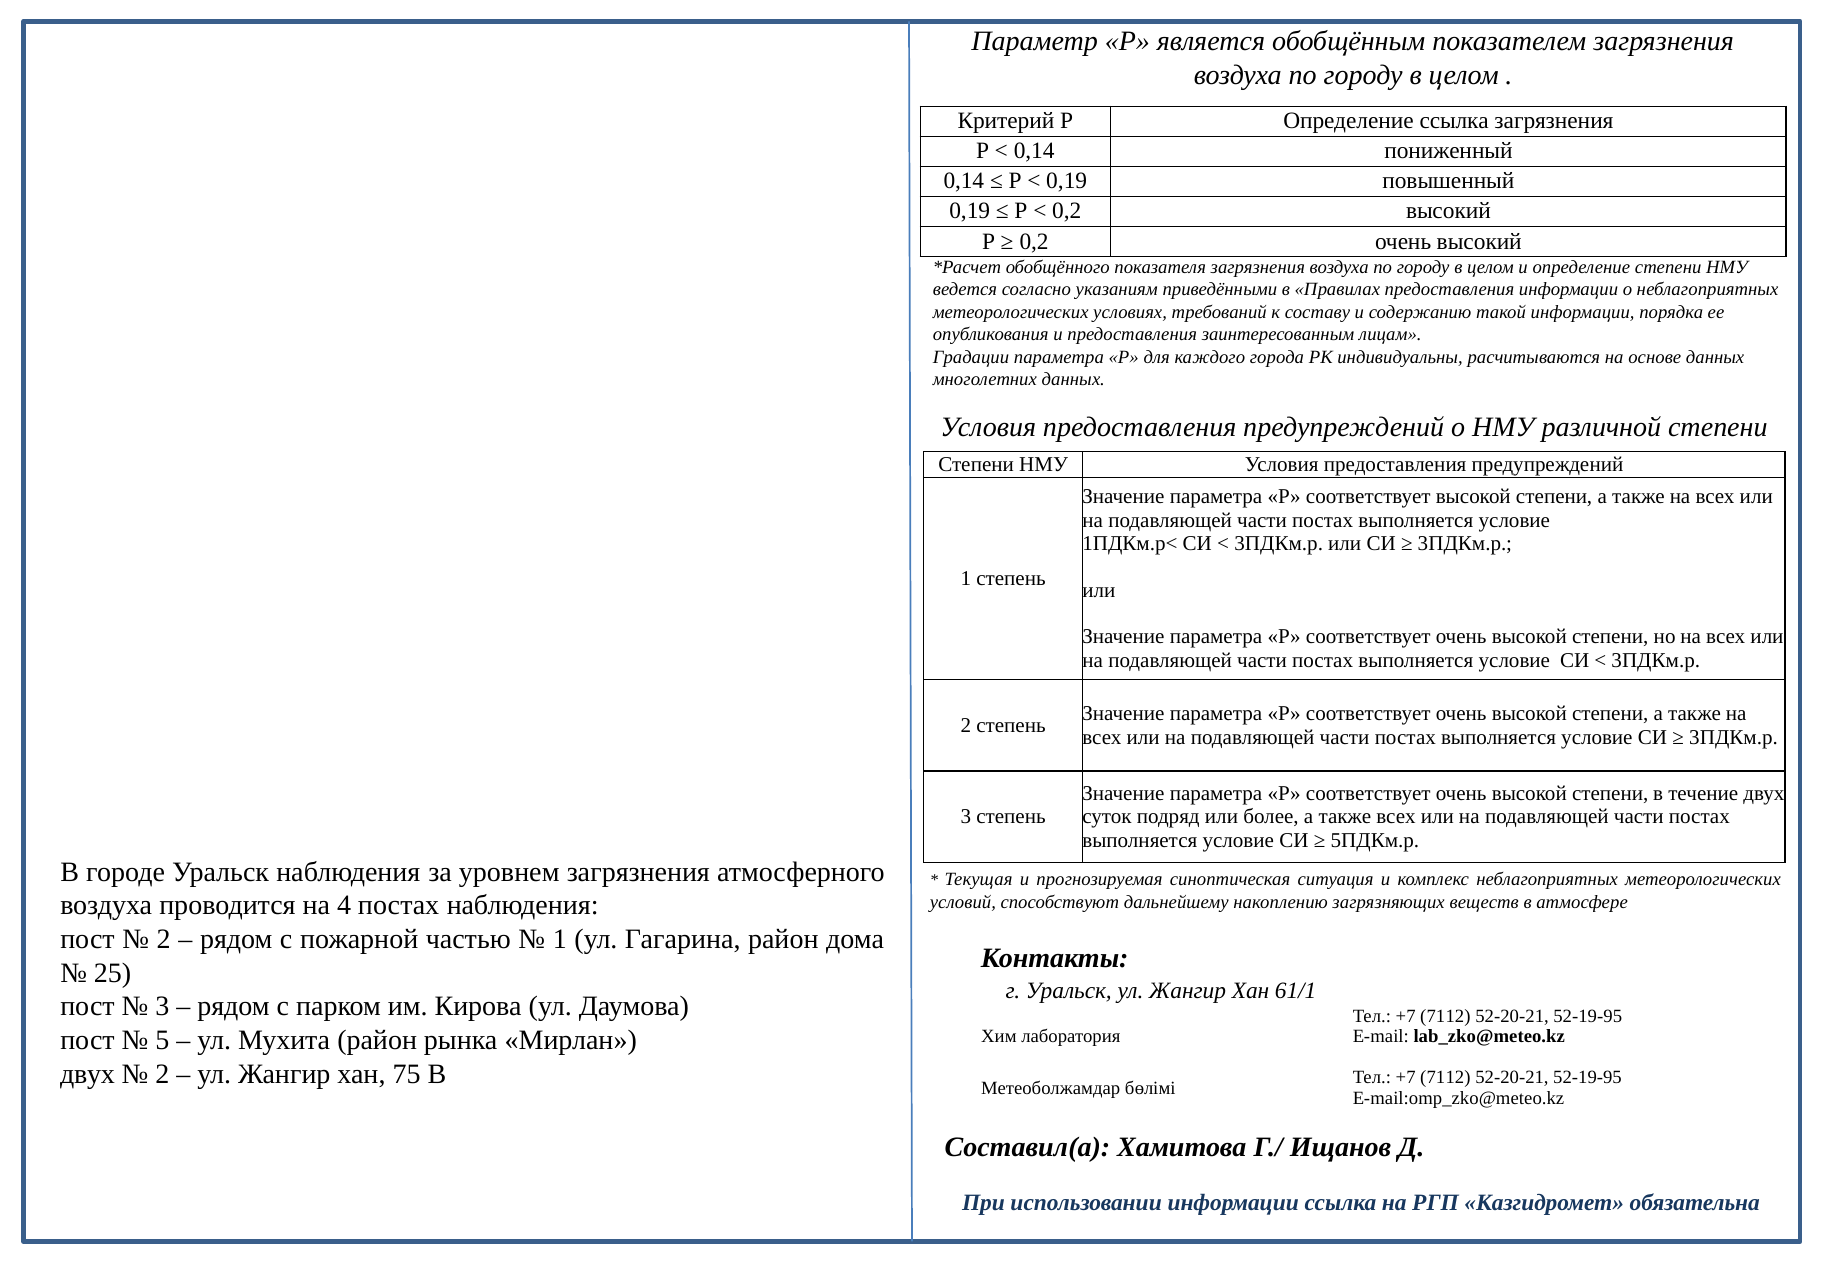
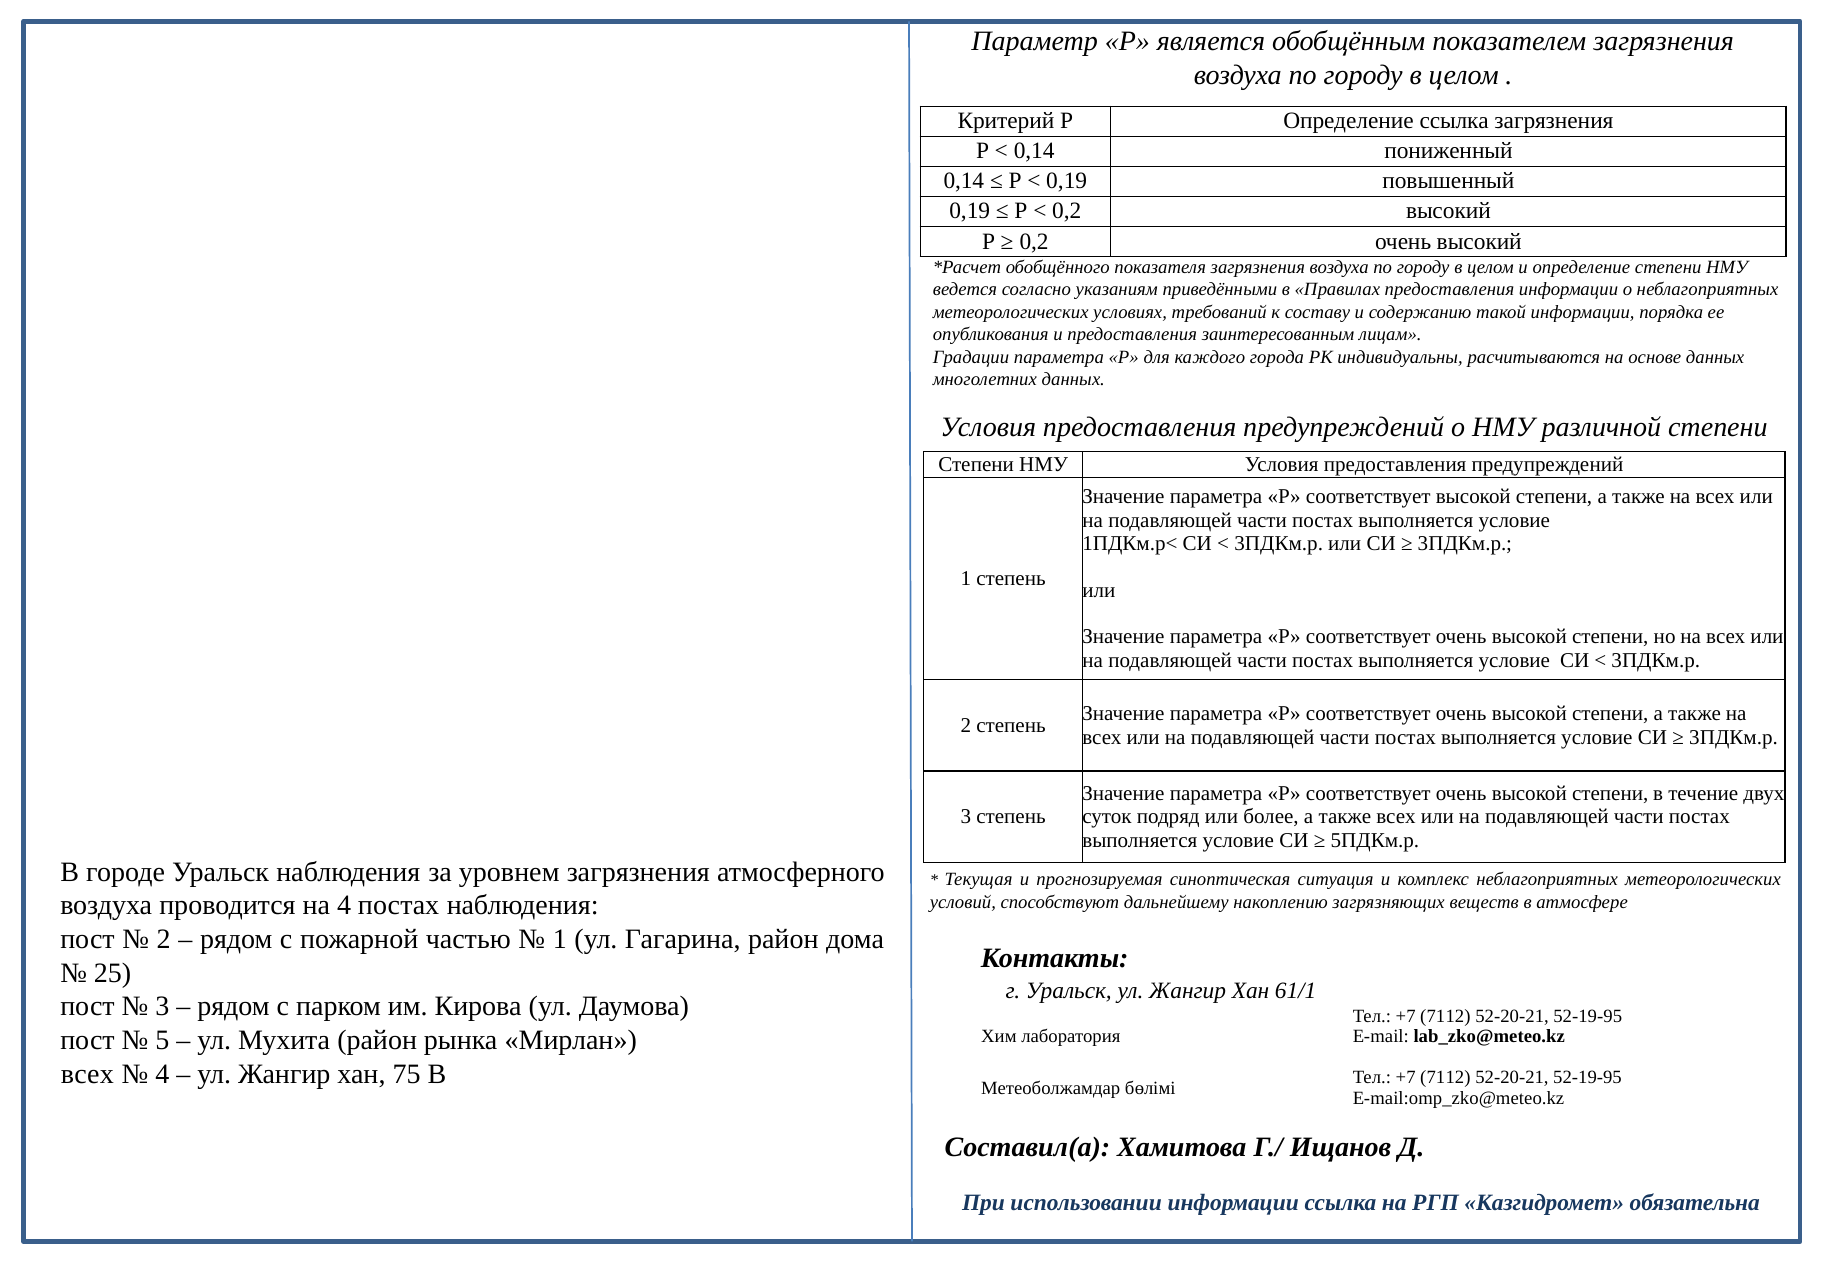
двух: двух -> всех (87, 1074)
2: 2 -> 4 (162, 1074)
